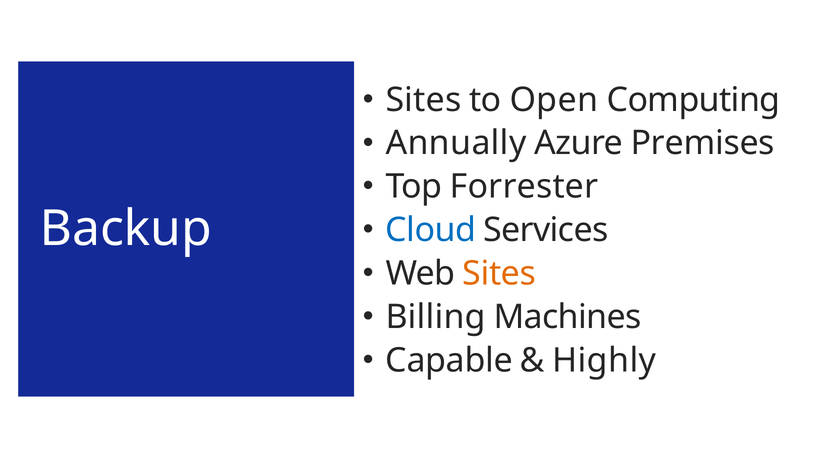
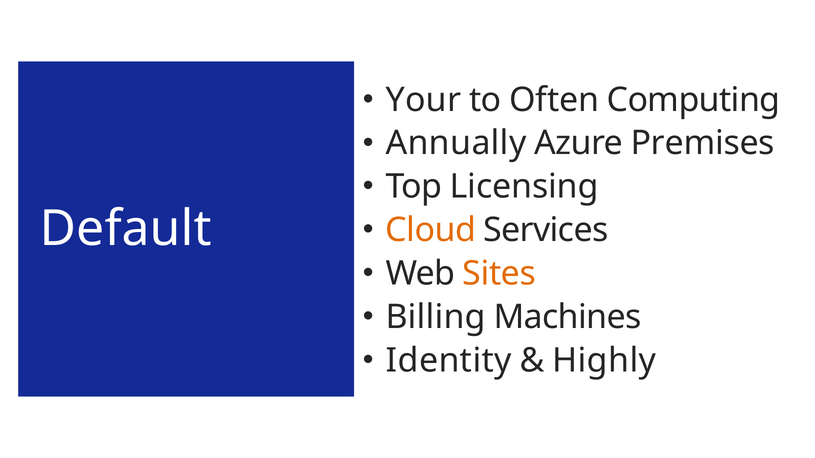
Sites: Sites -> Your (423, 100)
Open: Open -> Often (554, 100)
Forrester: Forrester -> Licensing (524, 187)
Cloud colour: blue -> orange (431, 230)
Backup: Backup -> Default (126, 229)
Capable: Capable -> Identity (449, 361)
